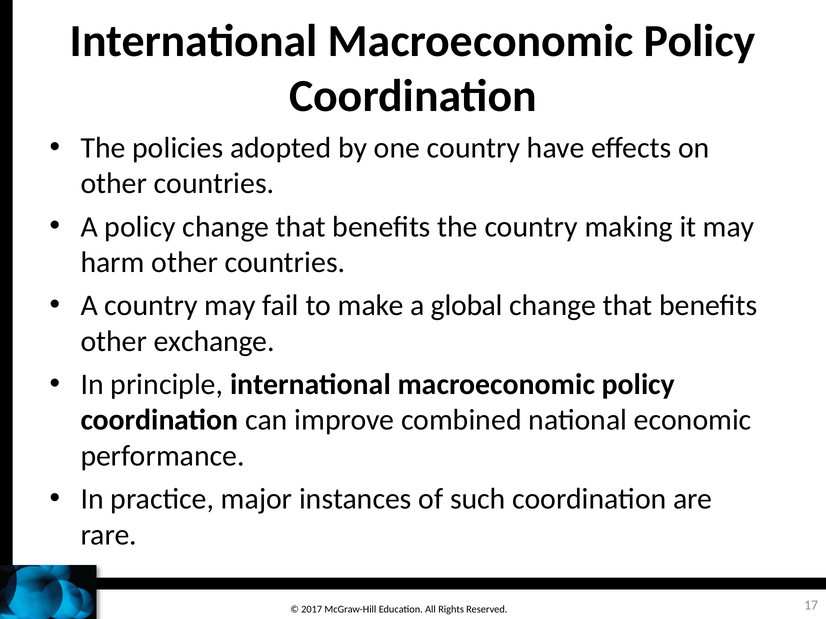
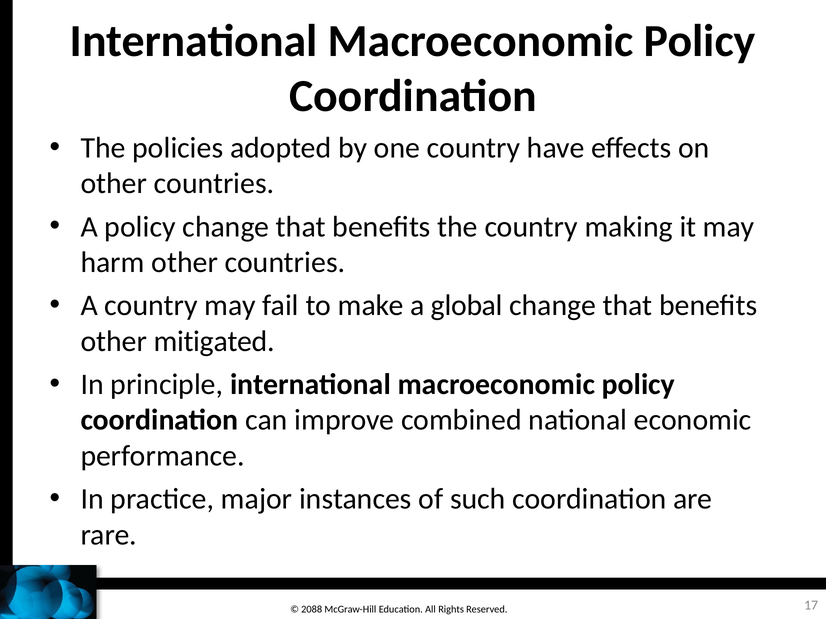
exchange: exchange -> mitigated (214, 342)
2017: 2017 -> 2088 (312, 610)
